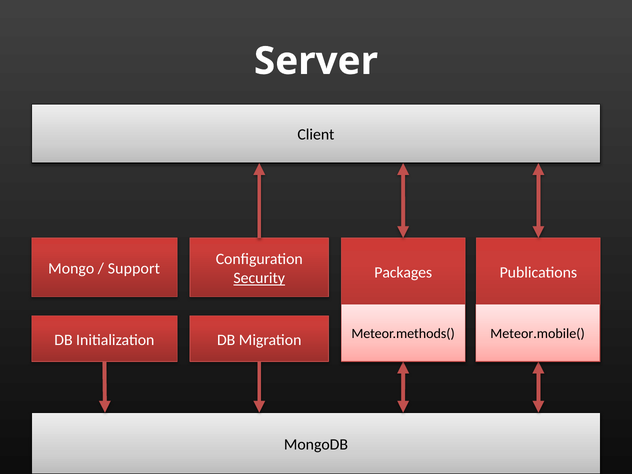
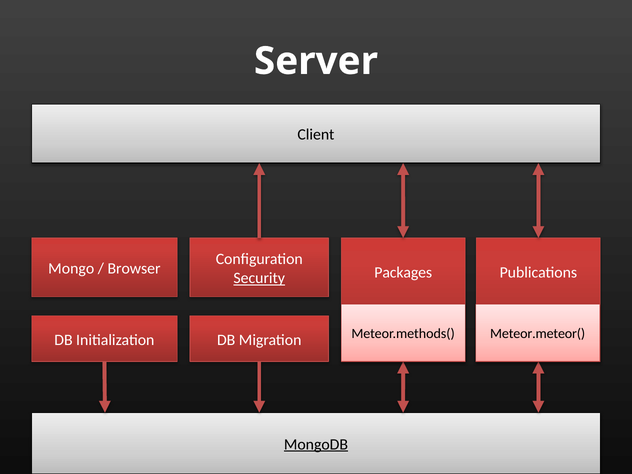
Support: Support -> Browser (134, 269)
Meteor.mobile(: Meteor.mobile( -> Meteor.meteor( (538, 334)
MongoDB underline: none -> present (316, 444)
